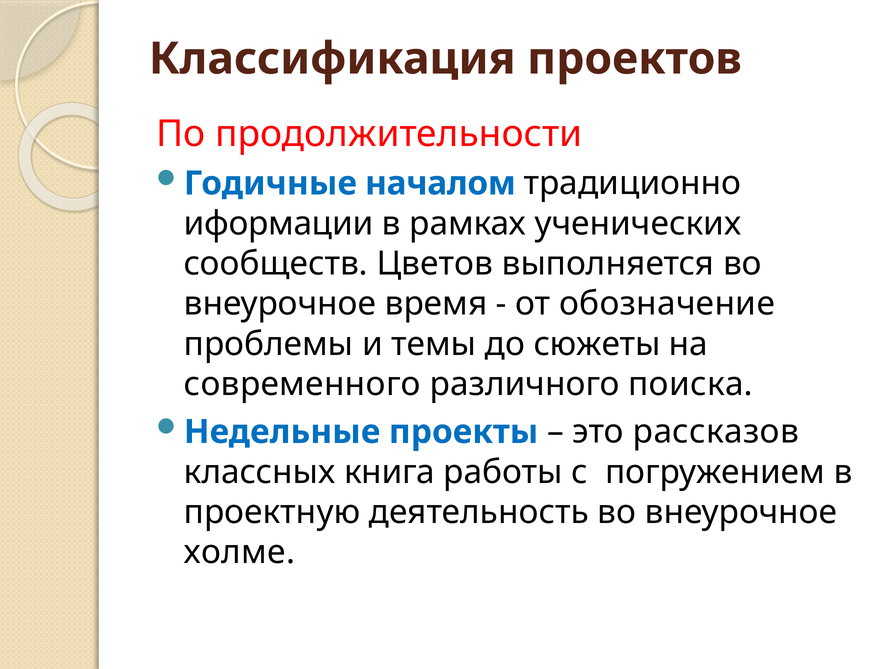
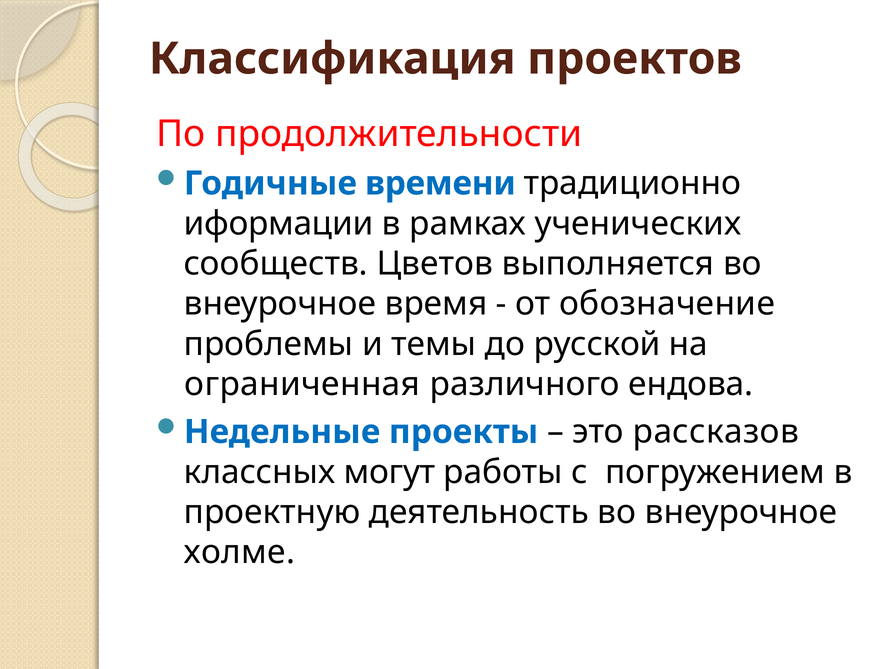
началом: началом -> времени (440, 183)
сюжеты: сюжеты -> русской (597, 344)
современного: современного -> ограниченная (302, 384)
поиска: поиска -> ендова (691, 384)
книга: книга -> могут (390, 472)
